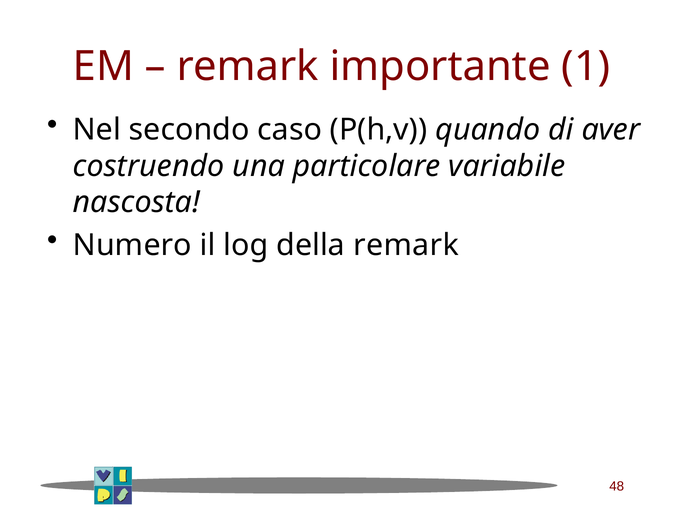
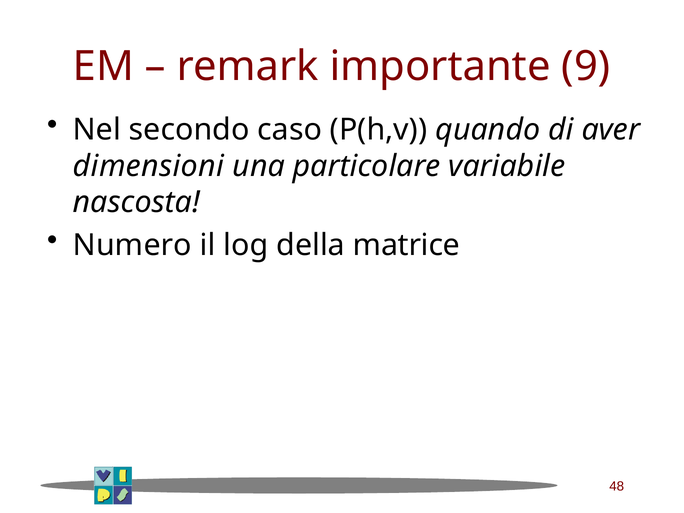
1: 1 -> 9 (586, 66)
costruendo: costruendo -> dimensioni (148, 166)
della remark: remark -> matrice (406, 245)
